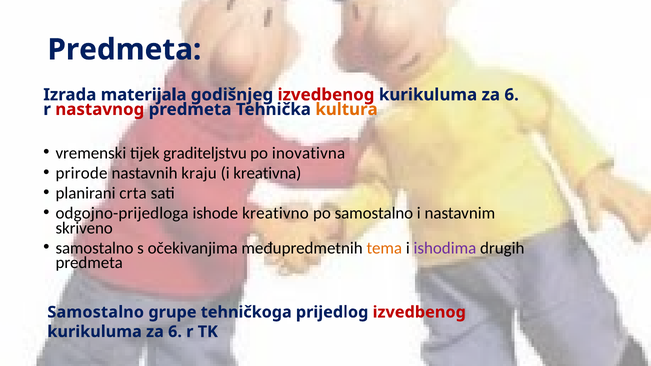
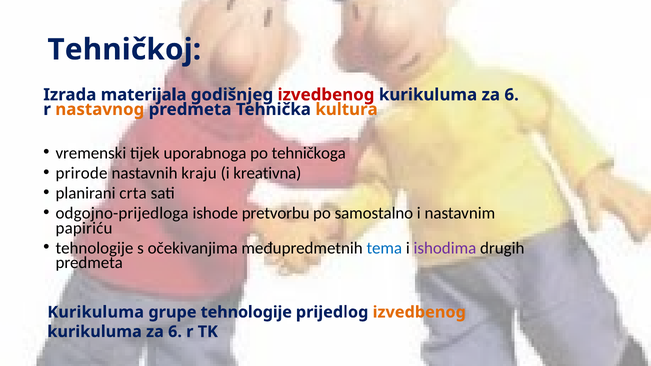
Predmeta: Predmeta -> Tehničkoj (124, 50)
nastavnog colour: red -> orange (100, 109)
graditeljstvu: graditeljstvu -> uporabnoga (205, 153)
inovativna: inovativna -> tehničkoga (309, 153)
kreativno: kreativno -> pretvorbu (276, 213)
skriveno: skriveno -> papiriću (84, 228)
samostalno: samostalno -> tehnologije (94, 248)
tema colour: orange -> blue (384, 248)
Samostalno: Samostalno -> Kurikuluma (96, 312)
grupe tehničkoga: tehničkoga -> tehnologije (246, 312)
izvedbenog colour: red -> orange (419, 312)
